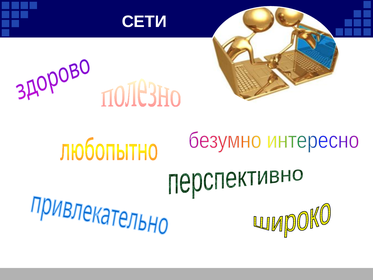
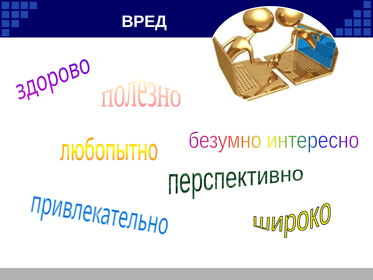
СЕТИ: СЕТИ -> ВРЕД (144, 22)
